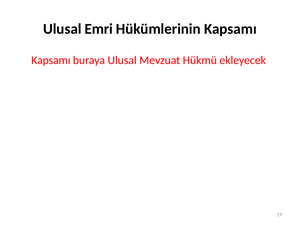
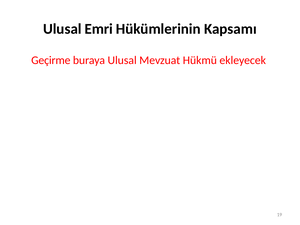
Kapsamı: Kapsamı -> Geçirme (51, 60)
